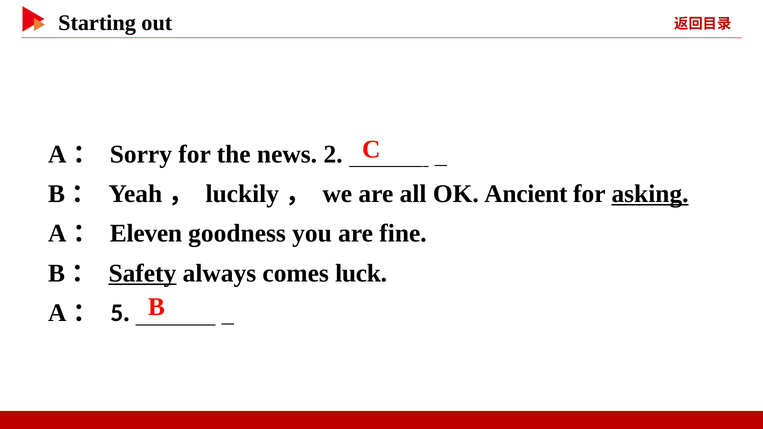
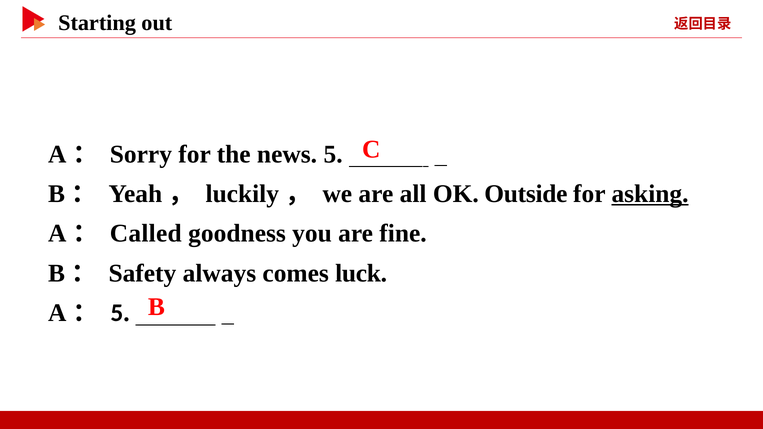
news 2: 2 -> 5 (333, 154)
Ancient: Ancient -> Outside (526, 194)
Eleven: Eleven -> Called (146, 234)
Safety underline: present -> none (142, 273)
